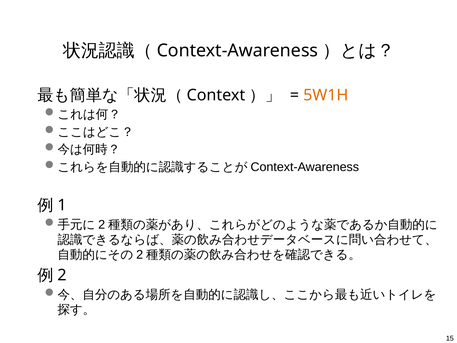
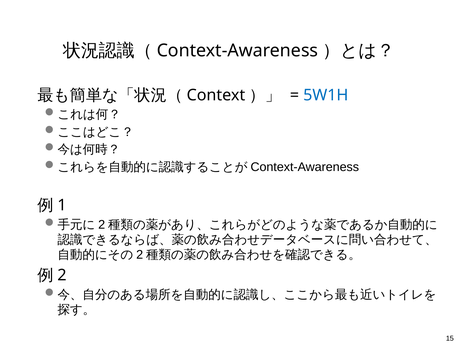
5W1H colour: orange -> blue (326, 95)
